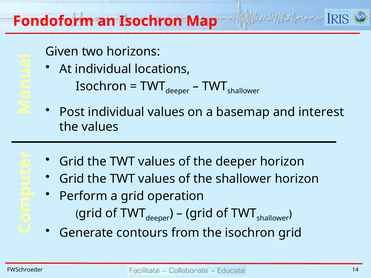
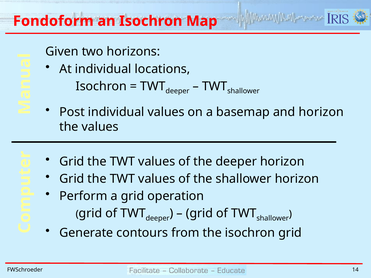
and interest: interest -> horizon (321, 112)
